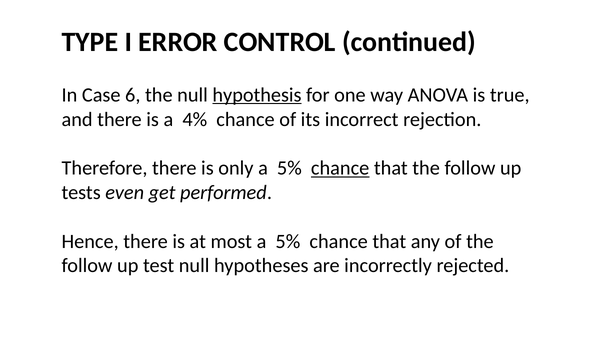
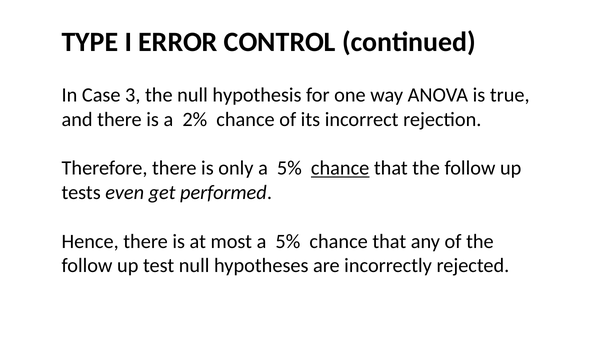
6: 6 -> 3 (133, 95)
hypothesis underline: present -> none (257, 95)
4%: 4% -> 2% (195, 119)
